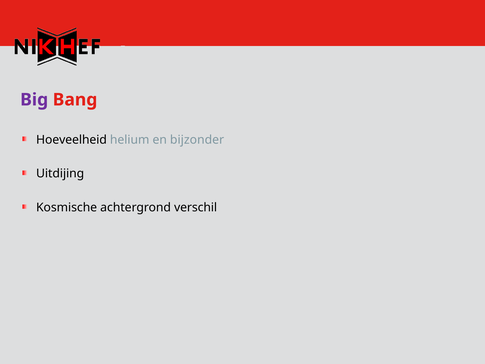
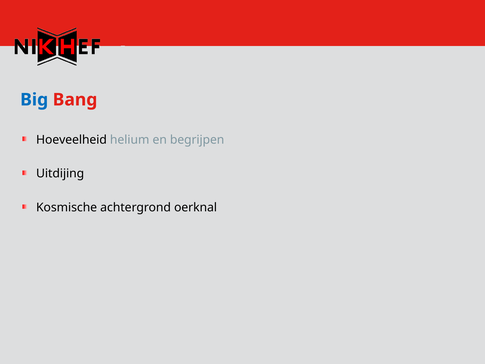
Big colour: purple -> blue (34, 100)
bijzonder: bijzonder -> begrijpen (197, 140)
verschil: verschil -> oerknal (196, 207)
